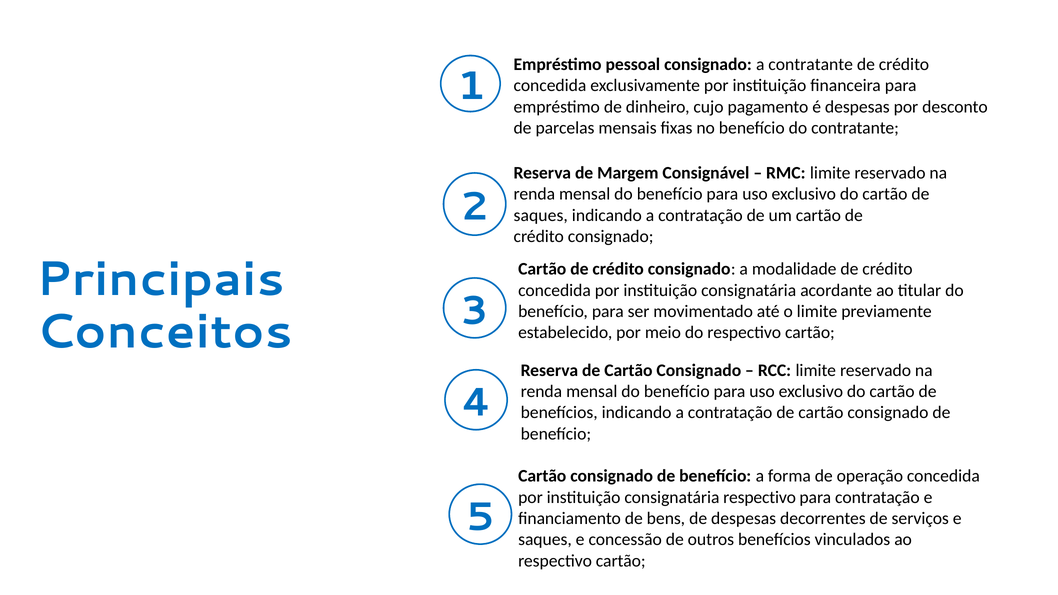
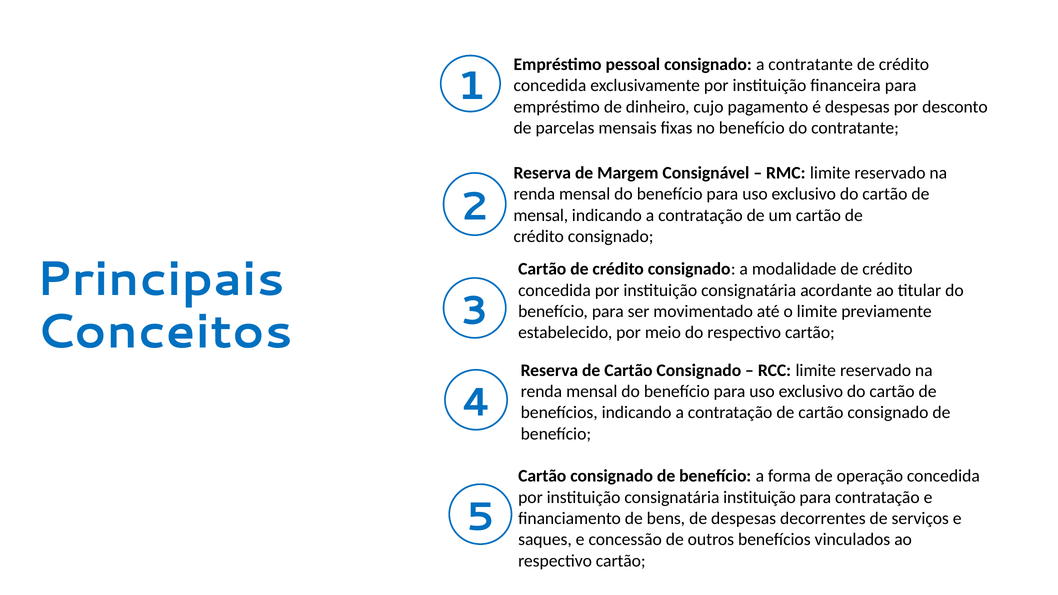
saques: saques -> mensal (541, 215)
consignatária respectivo: respectivo -> instituição (760, 497)
